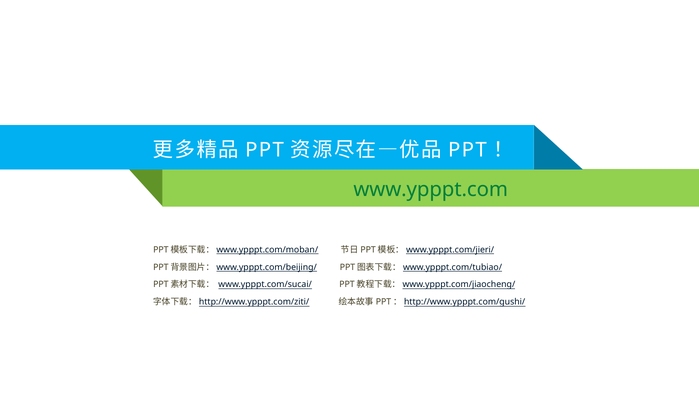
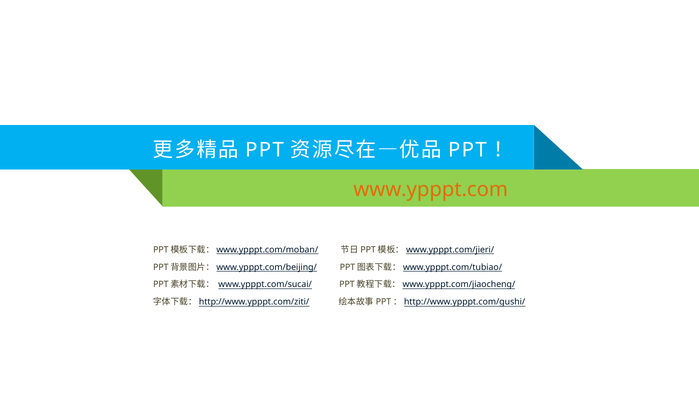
www.ypppt.com colour: green -> orange (431, 189)
